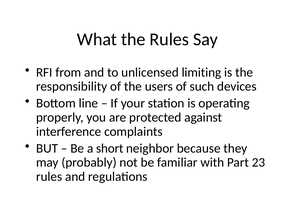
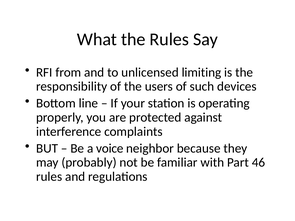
short: short -> voice (110, 148)
23: 23 -> 46 (258, 163)
